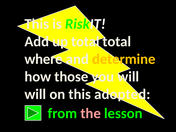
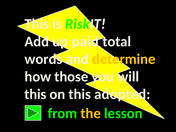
up total: total -> paid (85, 41)
where: where -> words (43, 59)
will: will -> this (35, 94)
the colour: pink -> yellow (91, 113)
